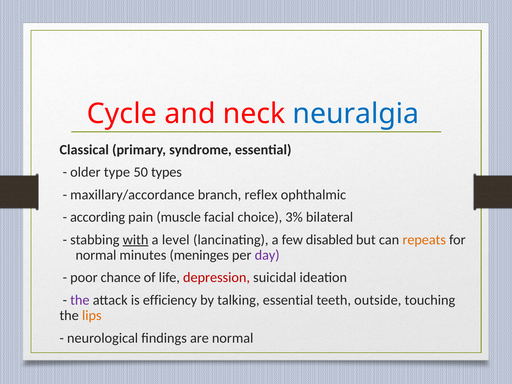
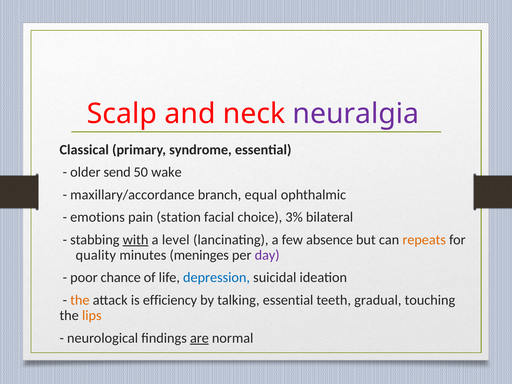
Cycle: Cycle -> Scalp (122, 114)
neuralgia colour: blue -> purple (356, 114)
type: type -> send (117, 172)
types: types -> wake (166, 172)
reflex: reflex -> equal (261, 195)
according: according -> emotions (98, 217)
muscle: muscle -> station (179, 217)
disabled: disabled -> absence (330, 240)
normal: normal -> quality (96, 255)
depression colour: red -> blue (217, 278)
the colour: purple -> orange (80, 300)
outside: outside -> gradual (378, 300)
are underline: none -> present (199, 338)
